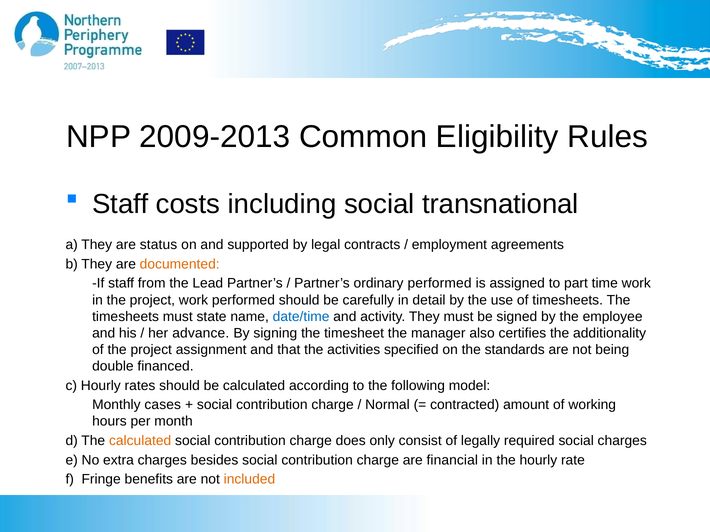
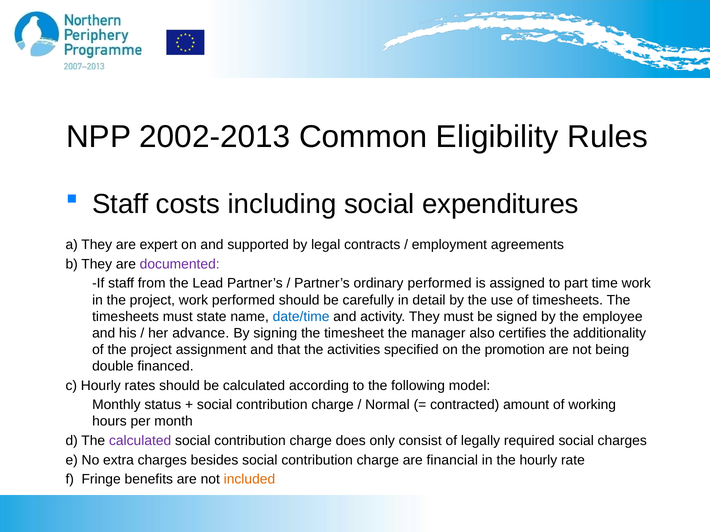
2009-2013: 2009-2013 -> 2002-2013 (215, 137)
transnational: transnational -> expenditures (500, 204)
status: status -> expert (159, 245)
documented colour: orange -> purple (180, 264)
standards: standards -> promotion (515, 350)
cases: cases -> status (163, 405)
calculated colour: orange -> purple (140, 441)
